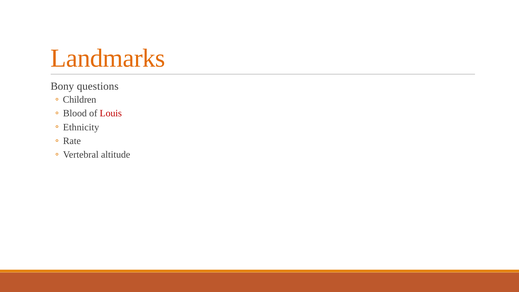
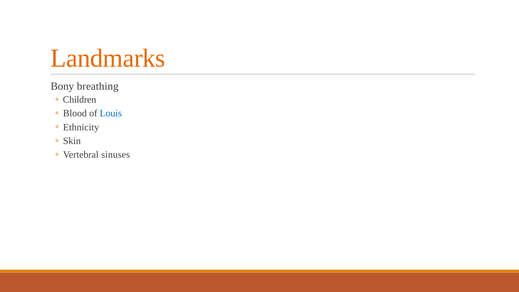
questions: questions -> breathing (98, 86)
Louis colour: red -> blue (111, 113)
Rate: Rate -> Skin (72, 141)
altitude: altitude -> sinuses (116, 155)
